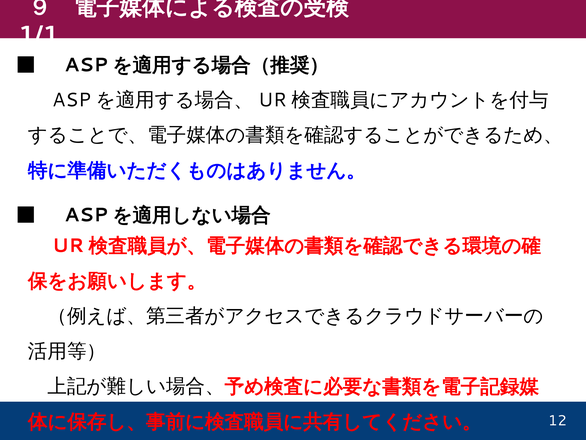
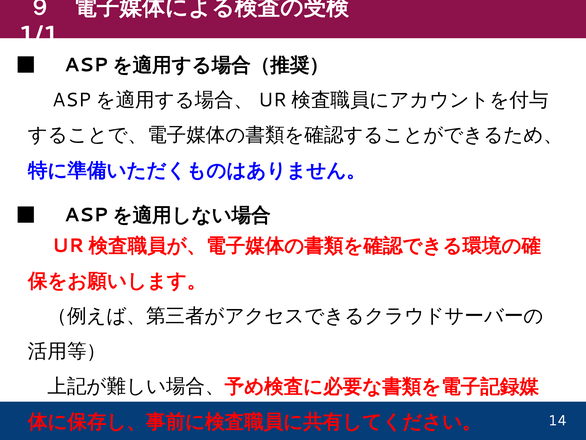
12: 12 -> 14 (557, 420)
